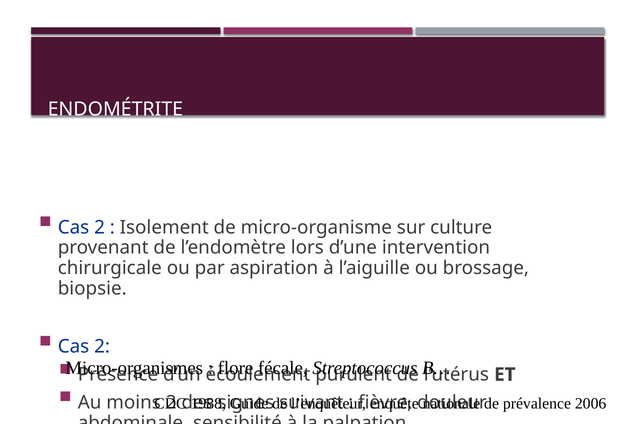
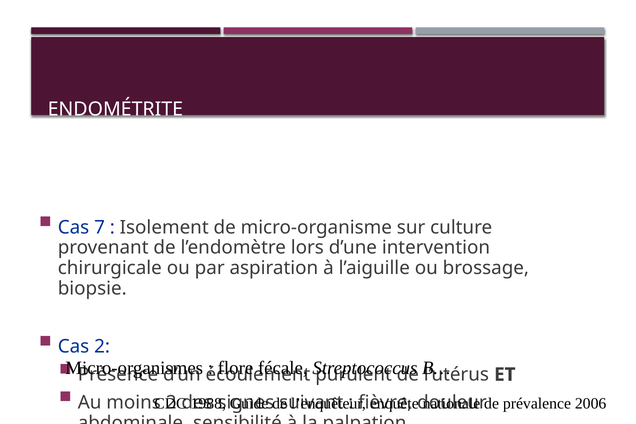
2: 2 -> 7 (100, 227)
